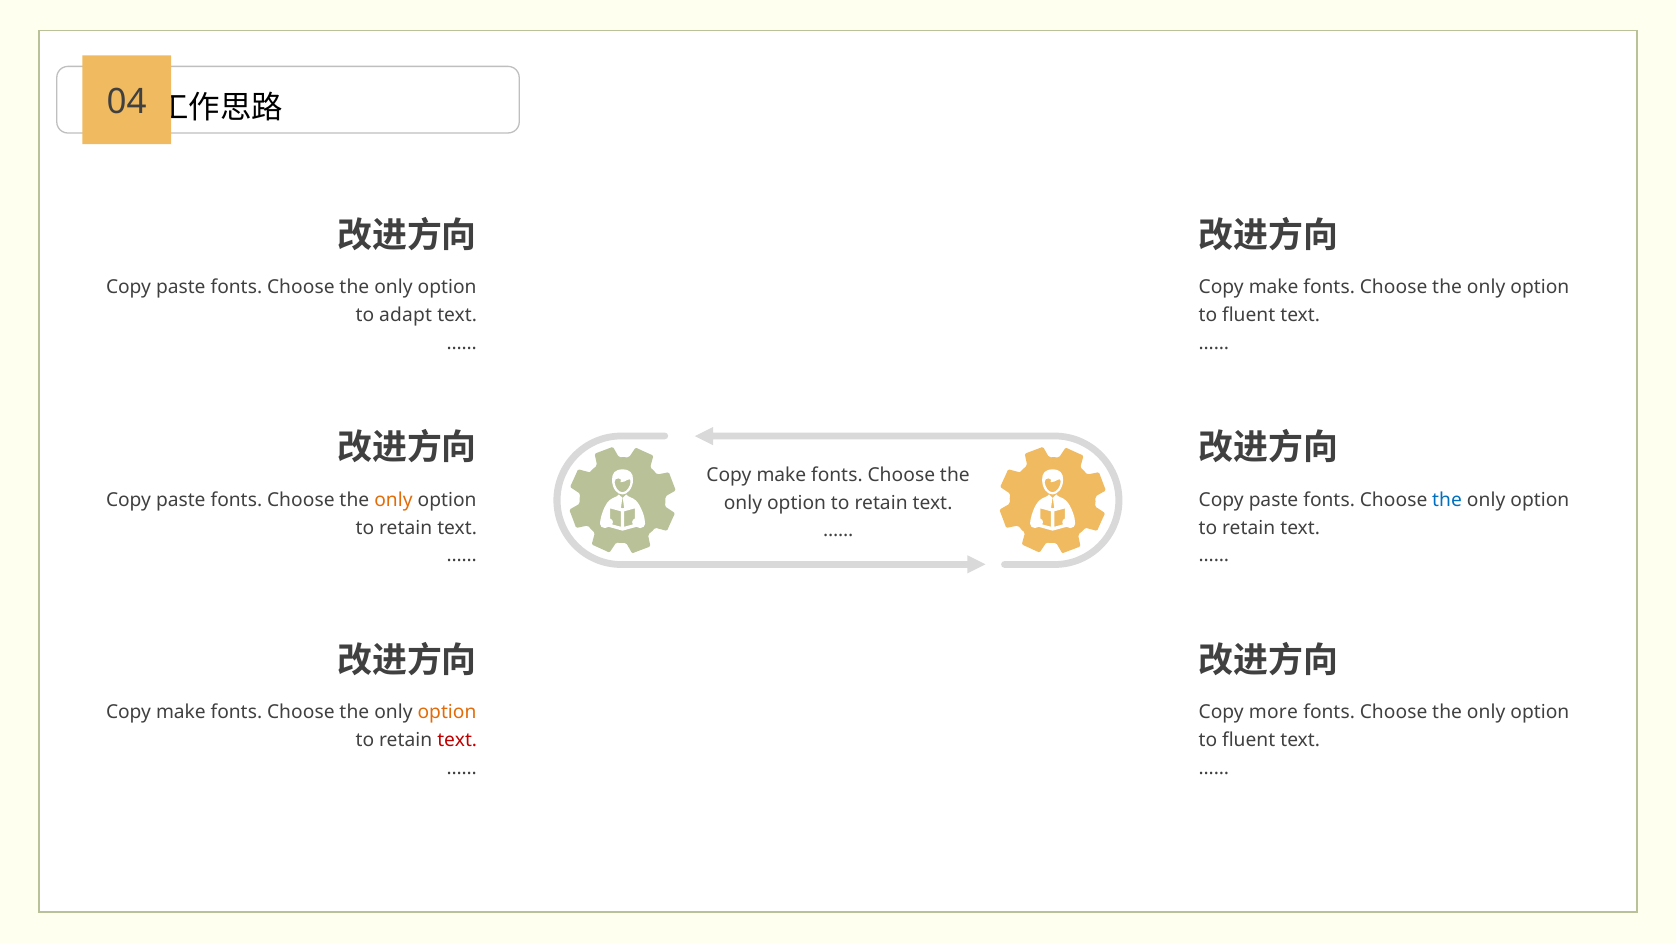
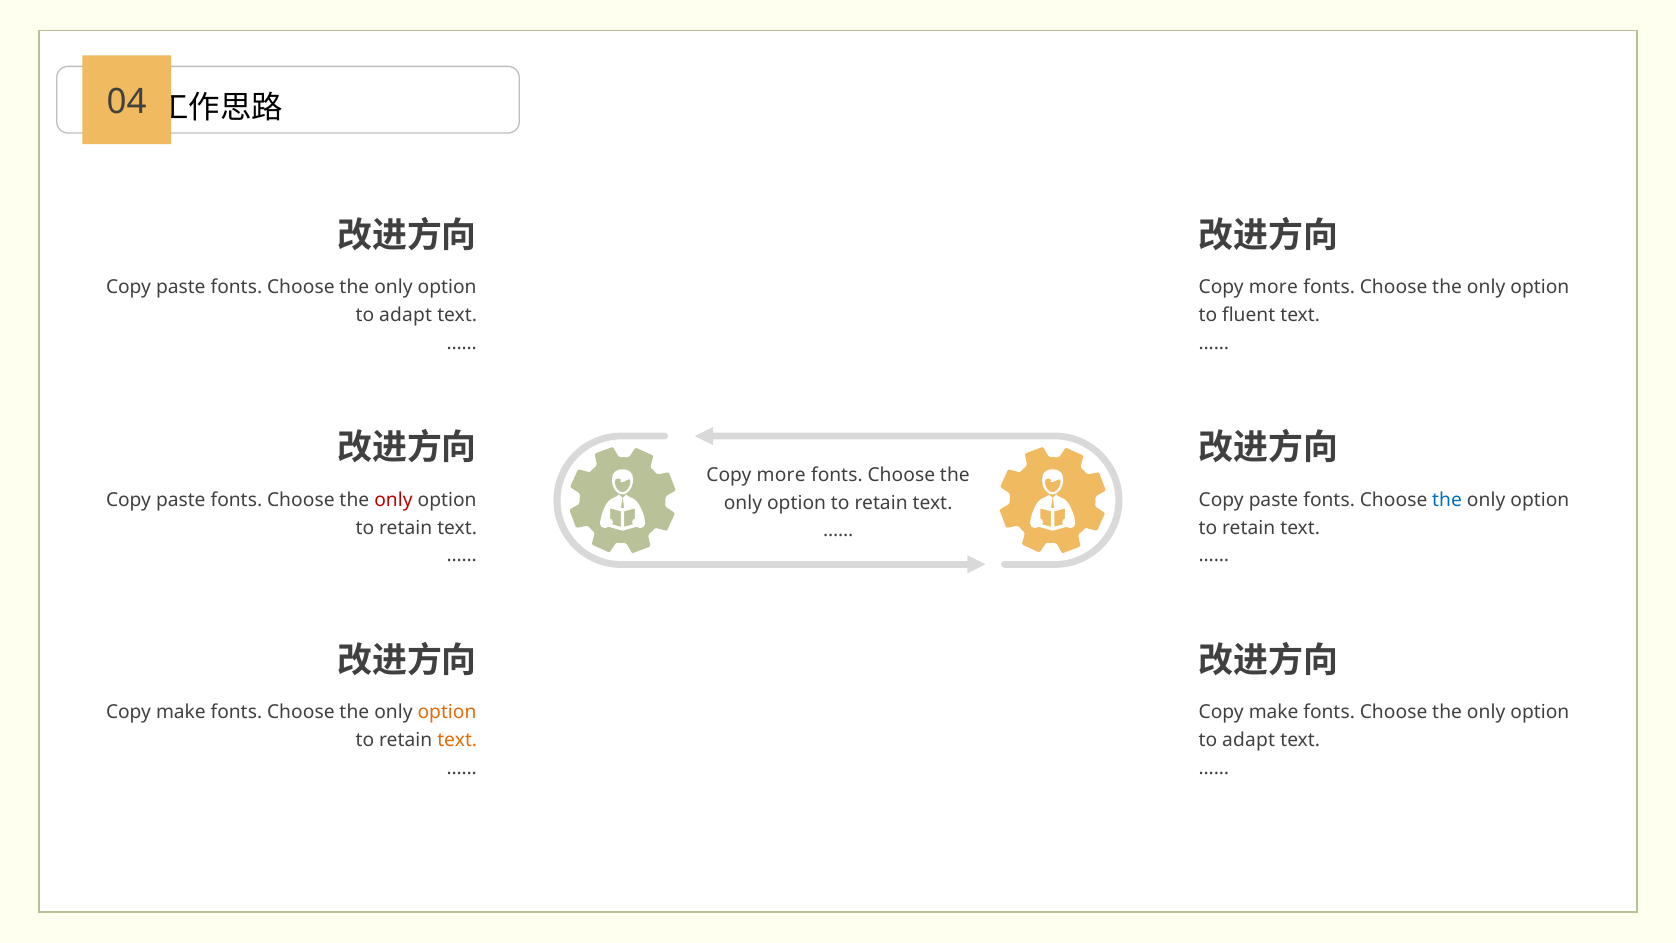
make: make -> more (1273, 288)
make: make -> more (781, 475)
only colour: orange -> red (393, 500)
more: more -> make (1274, 712)
text colour: red -> orange (457, 740)
fluent: fluent -> adapt (1249, 740)
